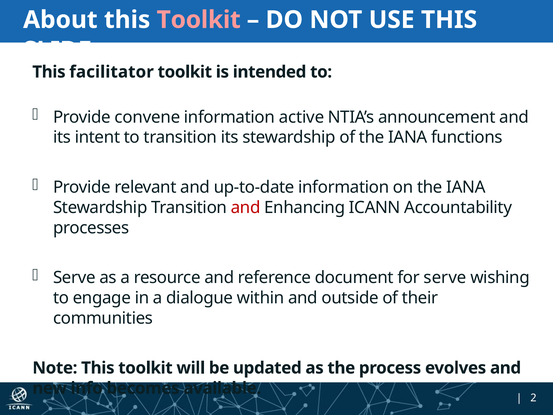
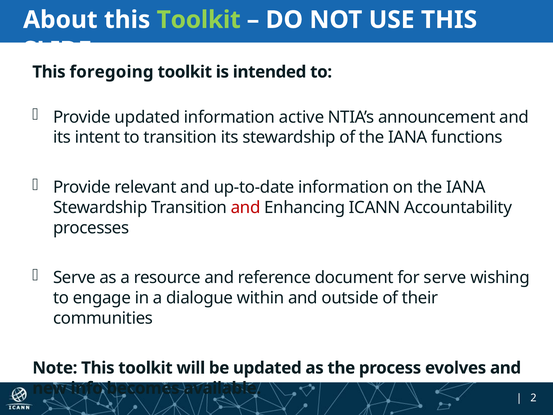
Toolkit colour: pink -> light green (199, 20)
facilitator: facilitator -> foregoing (112, 72)
Provide convene: convene -> updated (147, 117)
